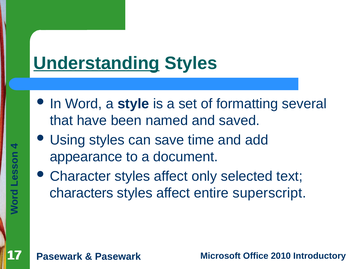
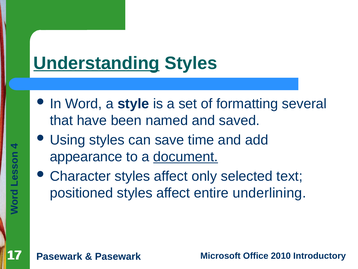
document underline: none -> present (186, 157)
characters: characters -> positioned (81, 193)
superscript: superscript -> underlining (269, 193)
